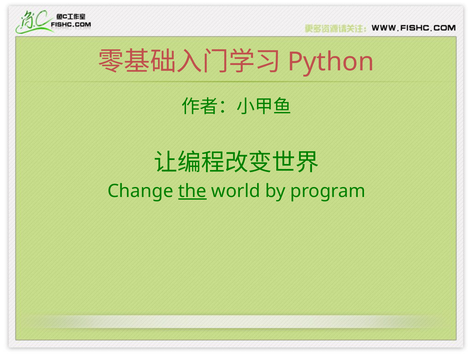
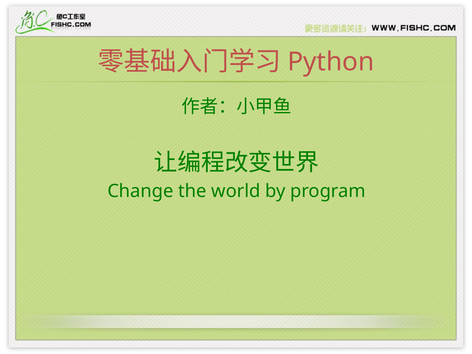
the underline: present -> none (192, 191)
